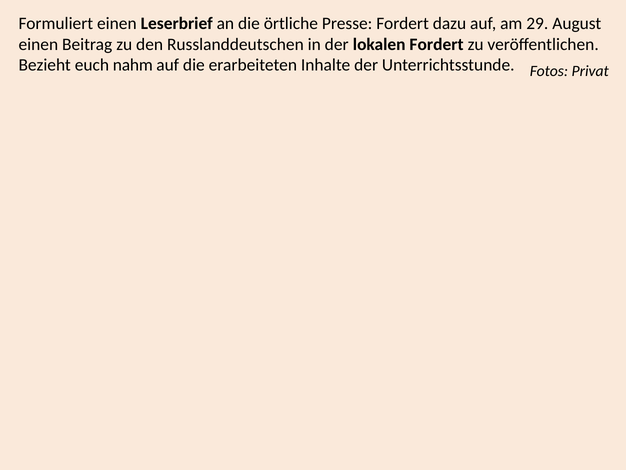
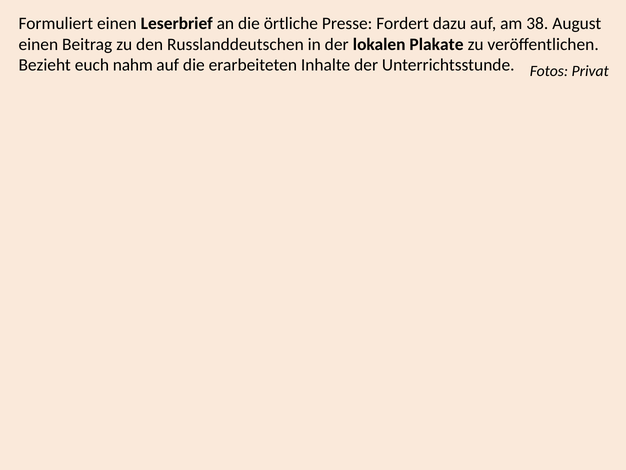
29: 29 -> 38 (537, 23)
lokalen Fordert: Fordert -> Plakate (437, 44)
